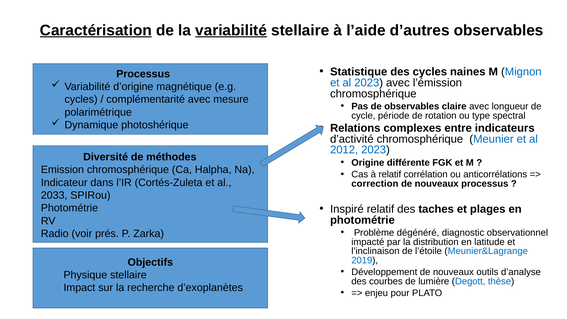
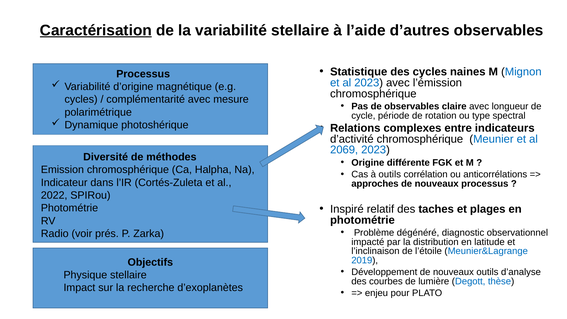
variabilité underline: present -> none (231, 30)
2012: 2012 -> 2069 (344, 150)
à relatif: relatif -> outils (390, 174)
correction: correction -> approches (375, 184)
2033: 2033 -> 2022 (54, 195)
